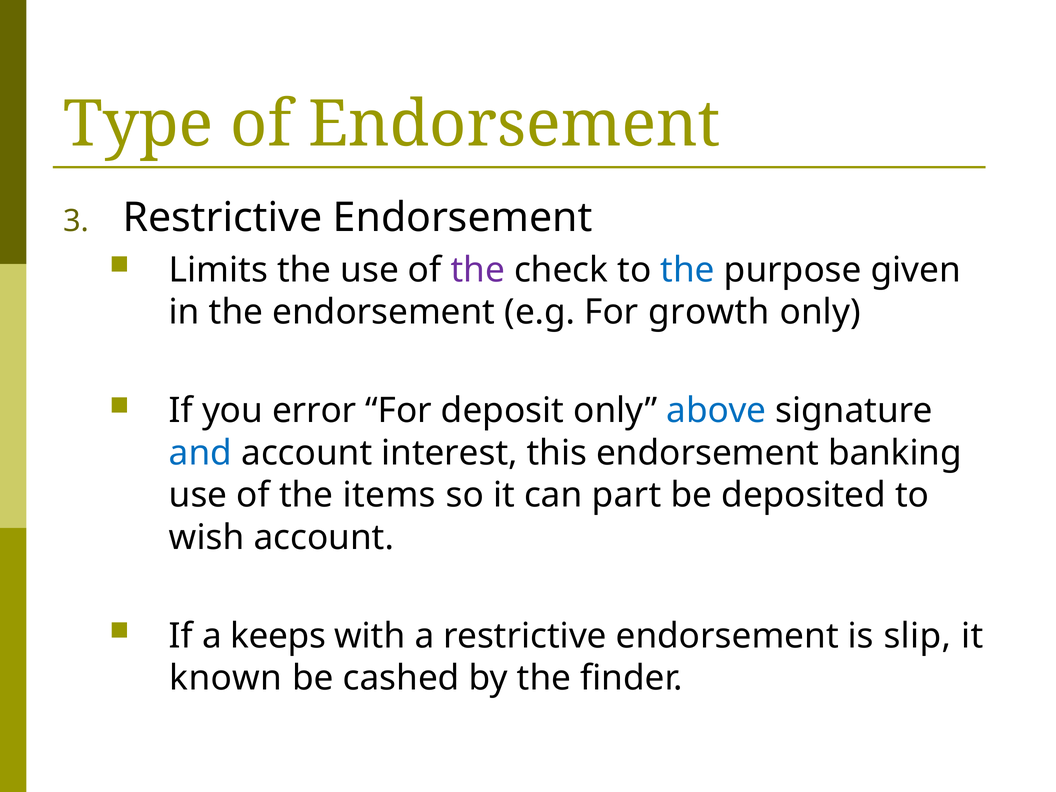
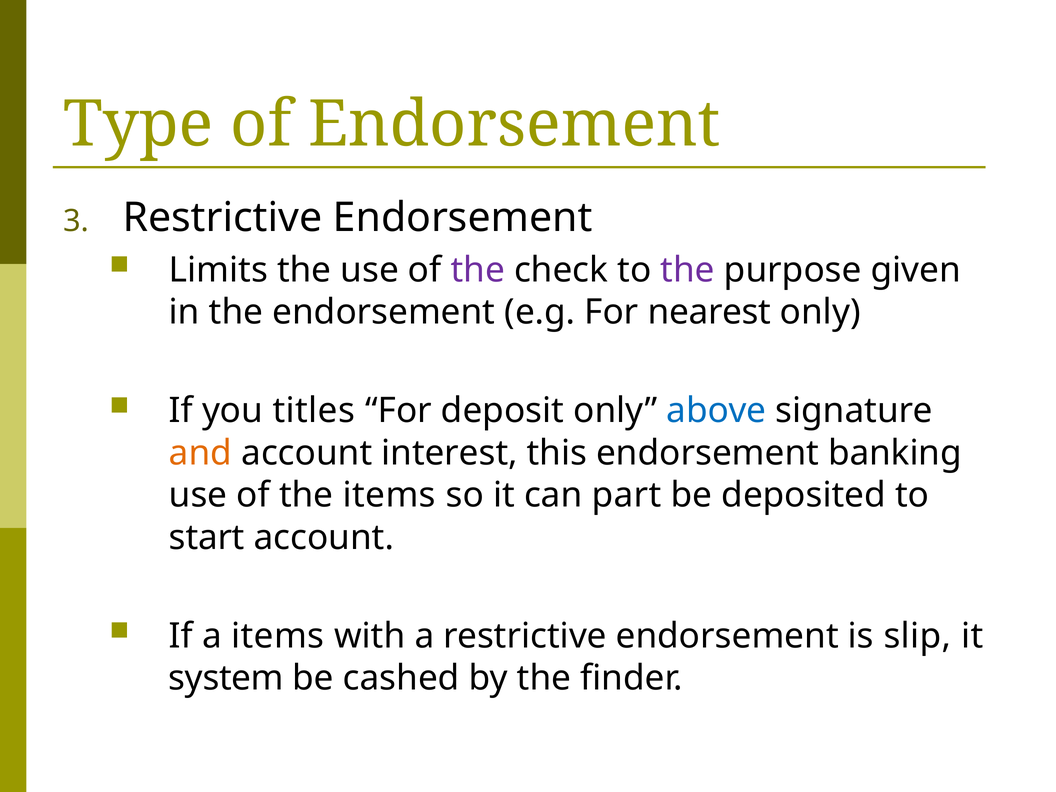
the colour: blue -> purple (688, 270)
growth: growth -> nearest (709, 312)
error: error -> titles (314, 411)
and colour: blue -> orange (200, 453)
wish: wish -> start (207, 537)
a keeps: keeps -> items (278, 636)
known: known -> system (226, 678)
